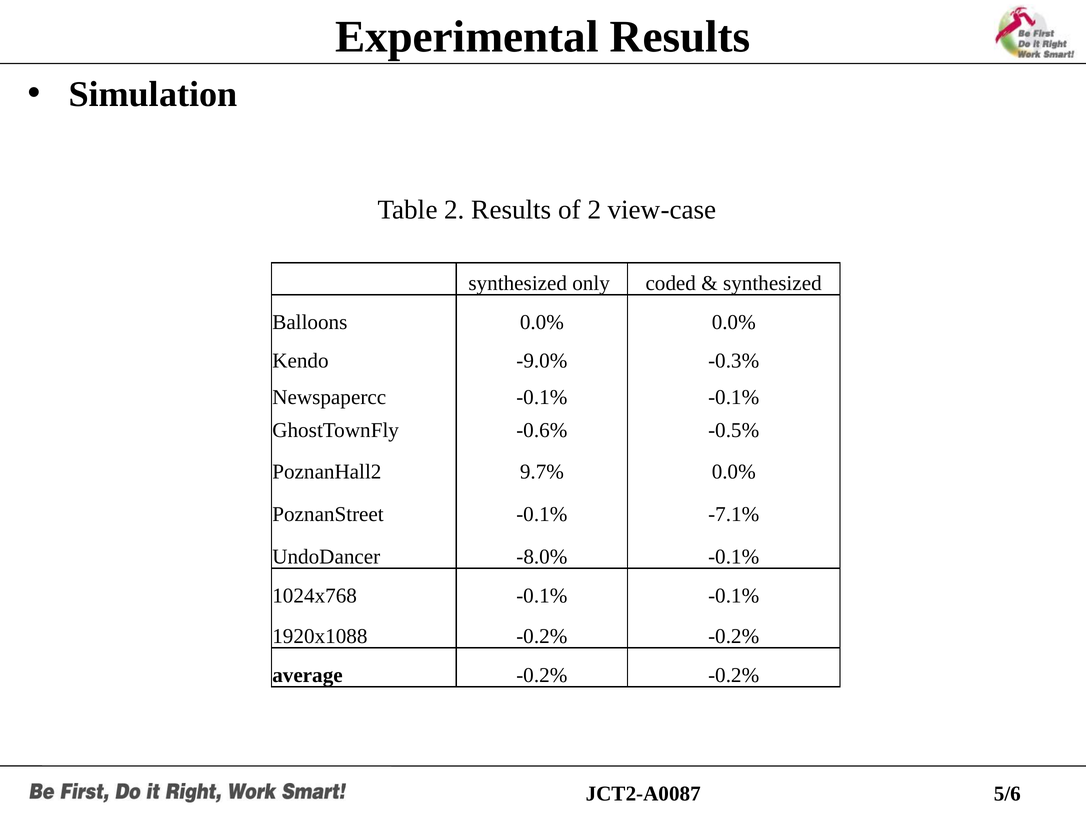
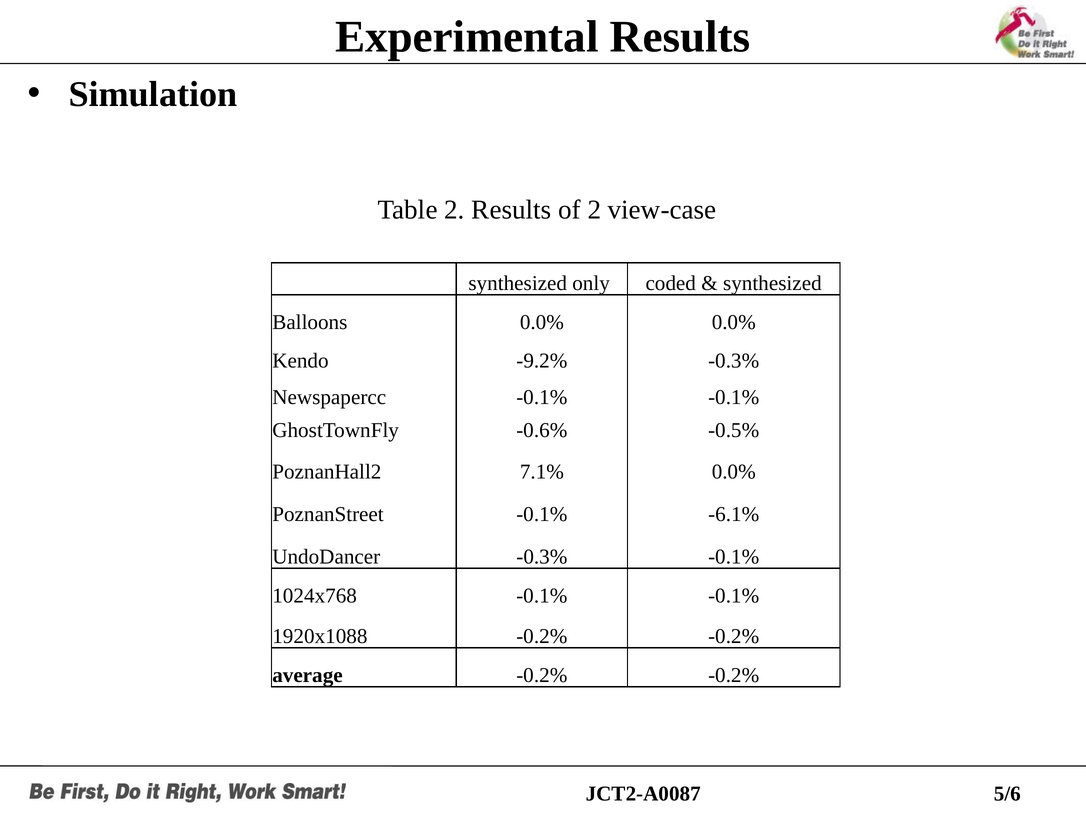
-9.0%: -9.0% -> -9.2% (542, 361)
9.7%: 9.7% -> 7.1% (542, 472)
-7.1%: -7.1% -> -6.1% (734, 515)
UndoDancer -8.0%: -8.0% -> -0.3% (542, 557)
